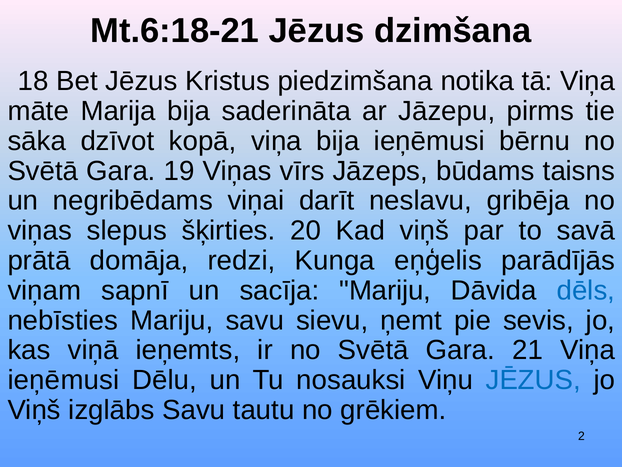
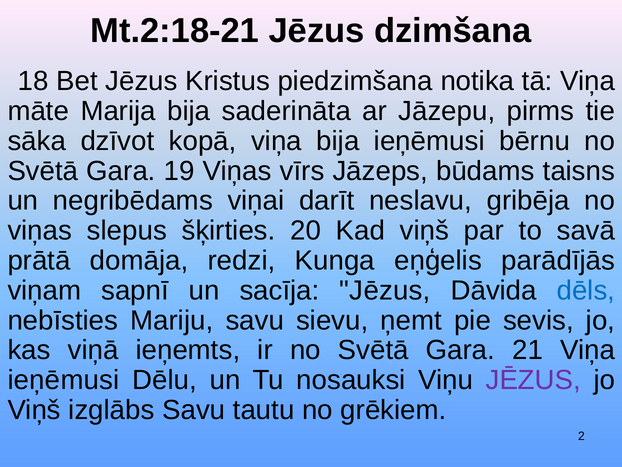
Mt.6:18-21: Mt.6:18-21 -> Mt.2:18-21 (175, 31)
sacīja Mariju: Mariju -> Jēzus (385, 290)
JĒZUS colour: blue -> purple (533, 380)
